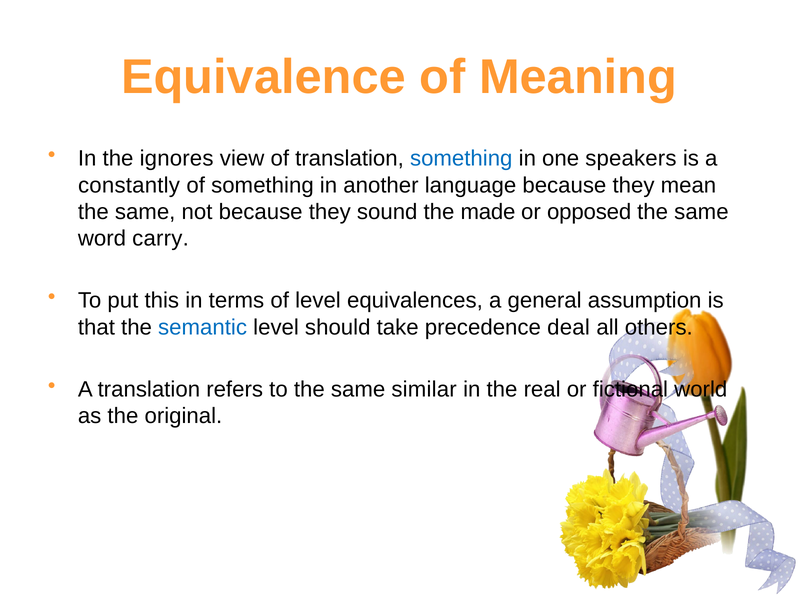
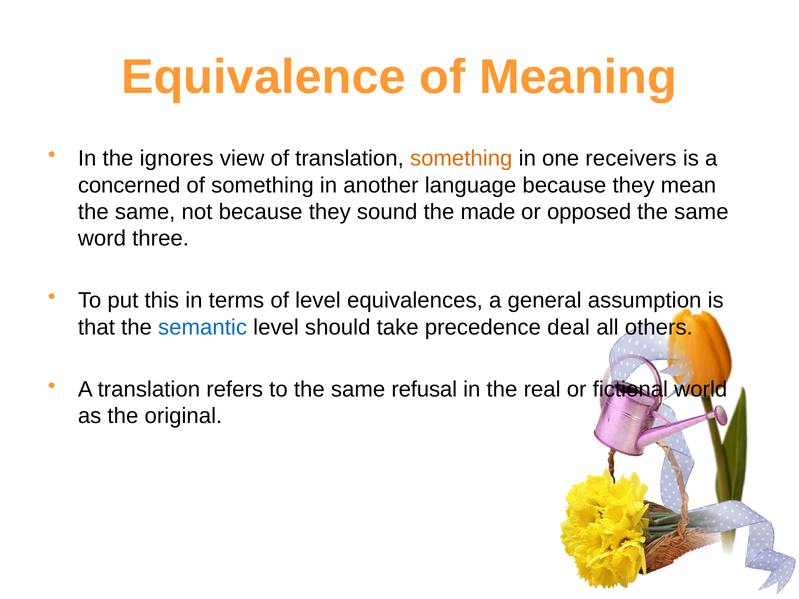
something colour: blue -> orange (461, 159)
speakers: speakers -> receivers (631, 159)
constantly: constantly -> concerned (129, 185)
carry: carry -> three (161, 239)
similar: similar -> refusal (424, 390)
